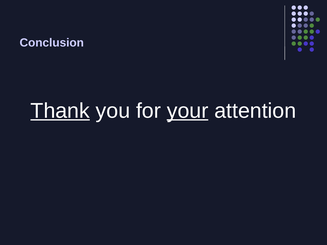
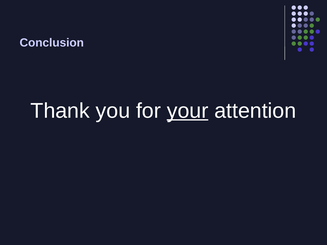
Thank underline: present -> none (60, 111)
